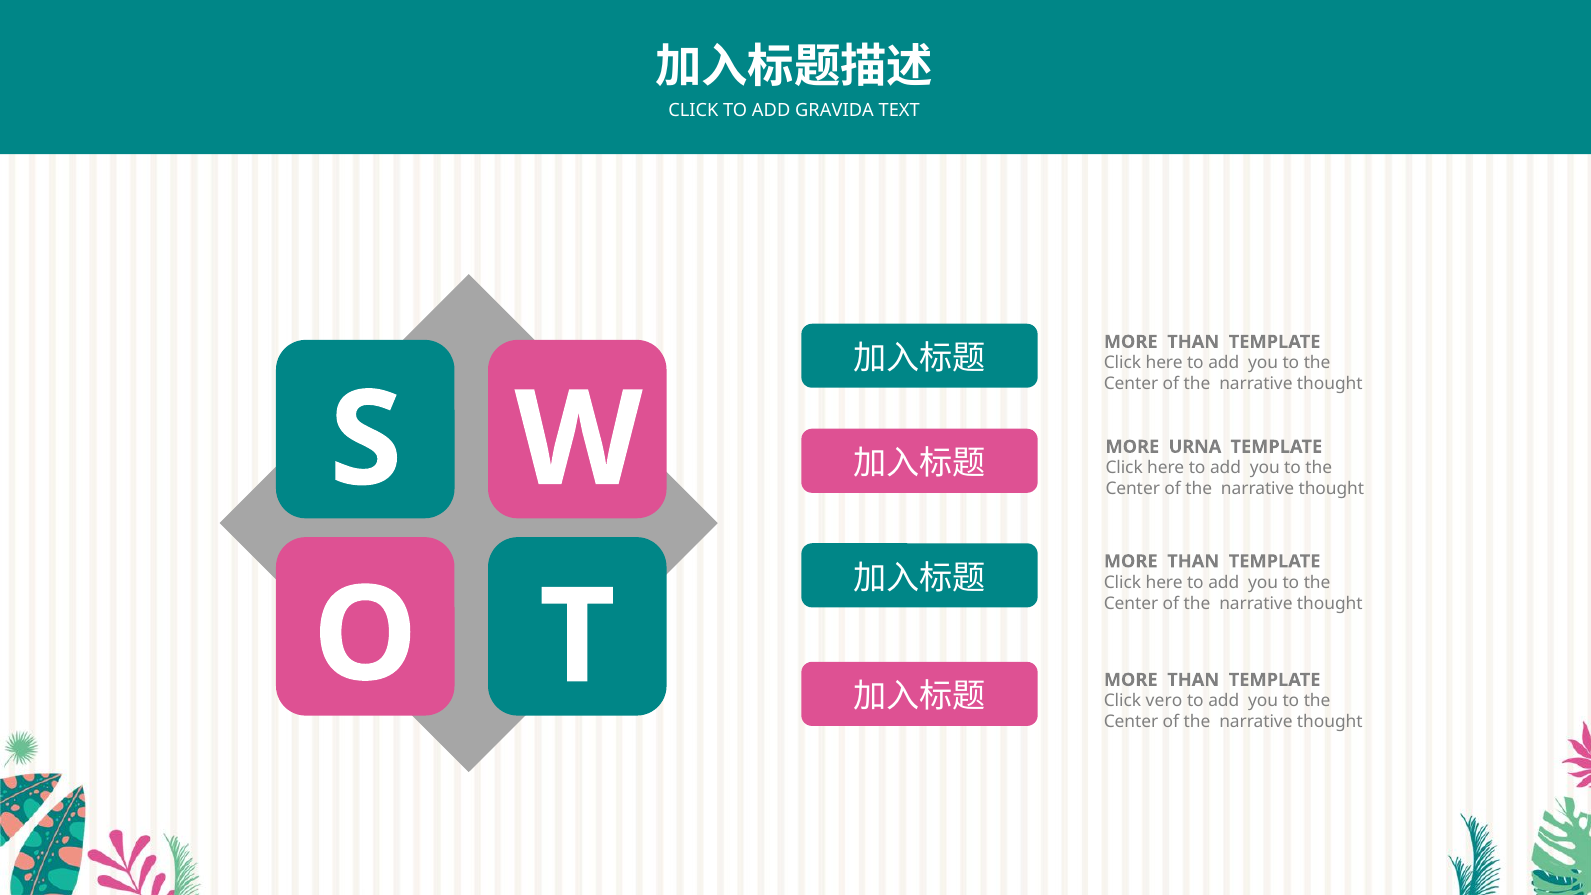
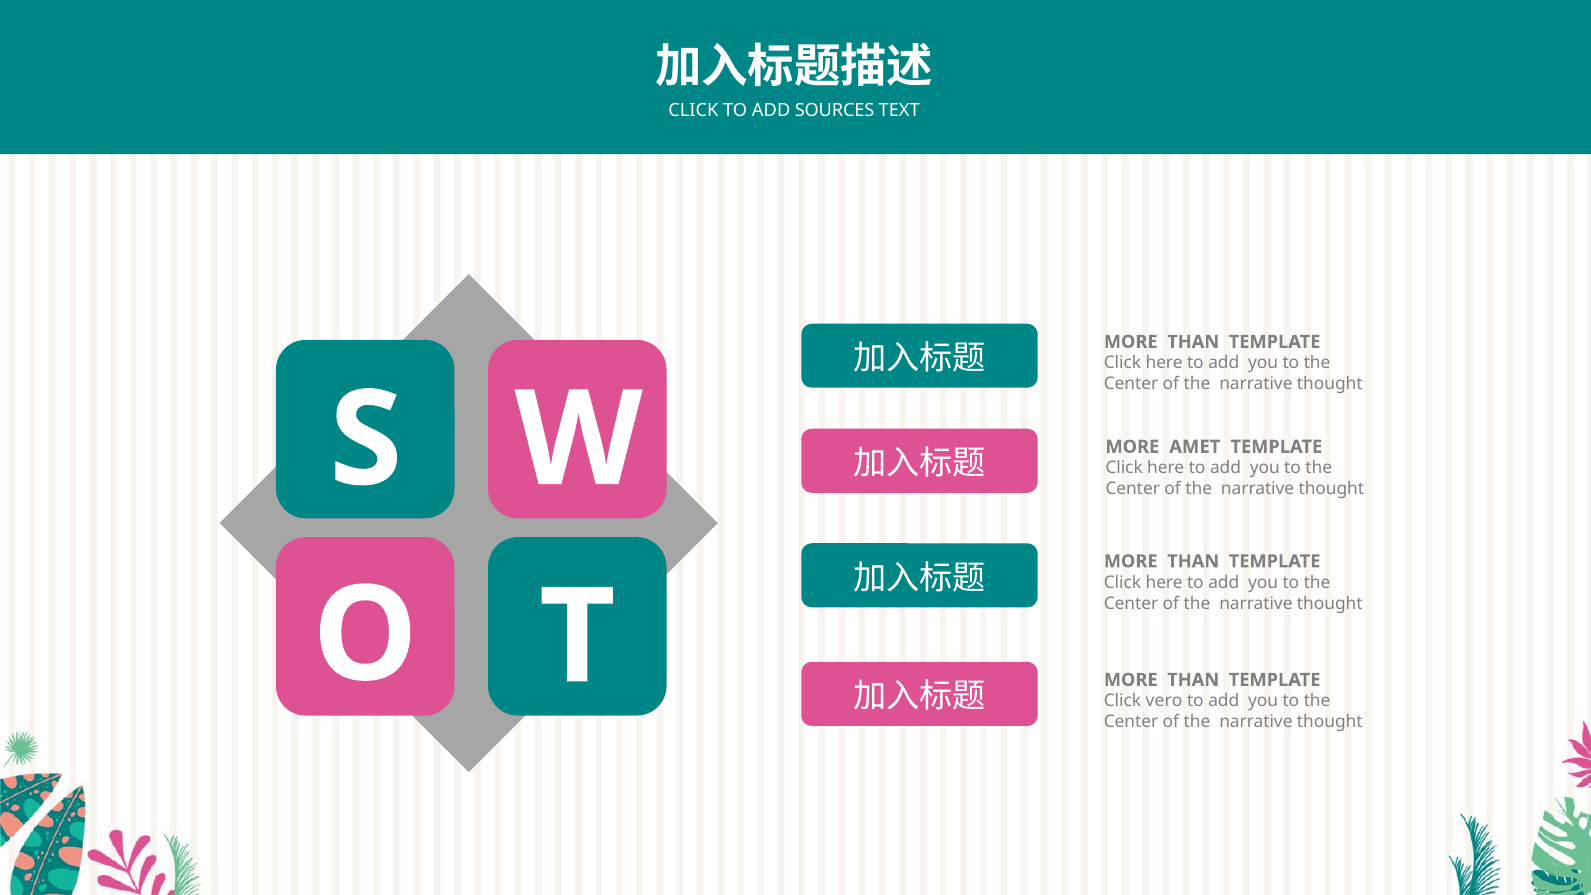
GRAVIDA: GRAVIDA -> SOURCES (835, 110)
URNA: URNA -> AMET (1195, 447)
